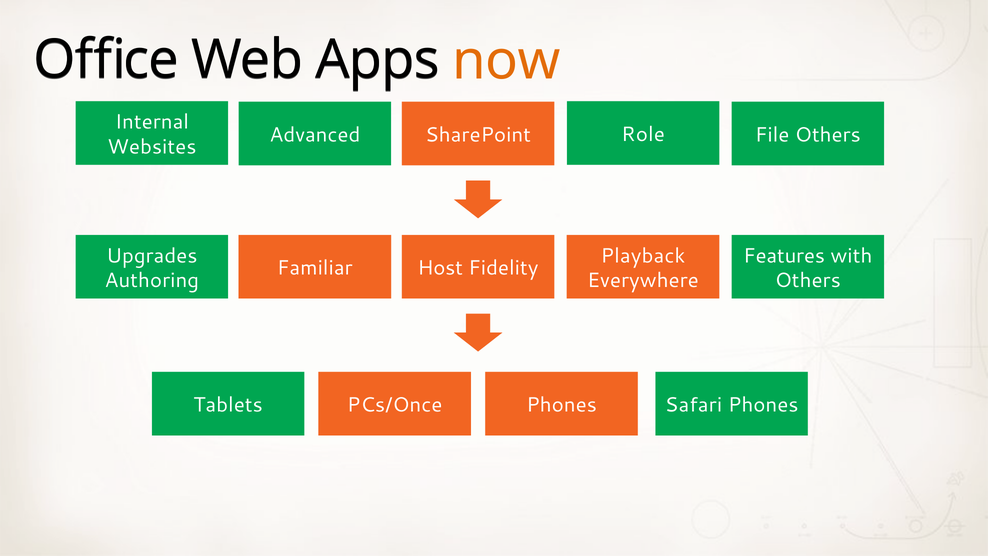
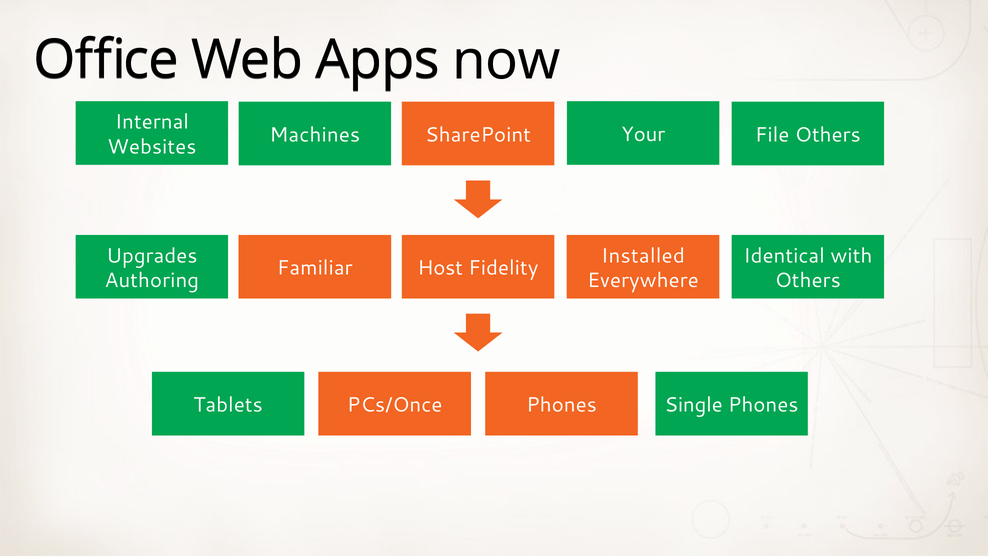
now colour: orange -> black (507, 61)
Role: Role -> Your (643, 134)
Advanced: Advanced -> Machines (315, 135)
Playback: Playback -> Installed (643, 256)
Features: Features -> Identical (784, 256)
Safari: Safari -> Single (694, 405)
